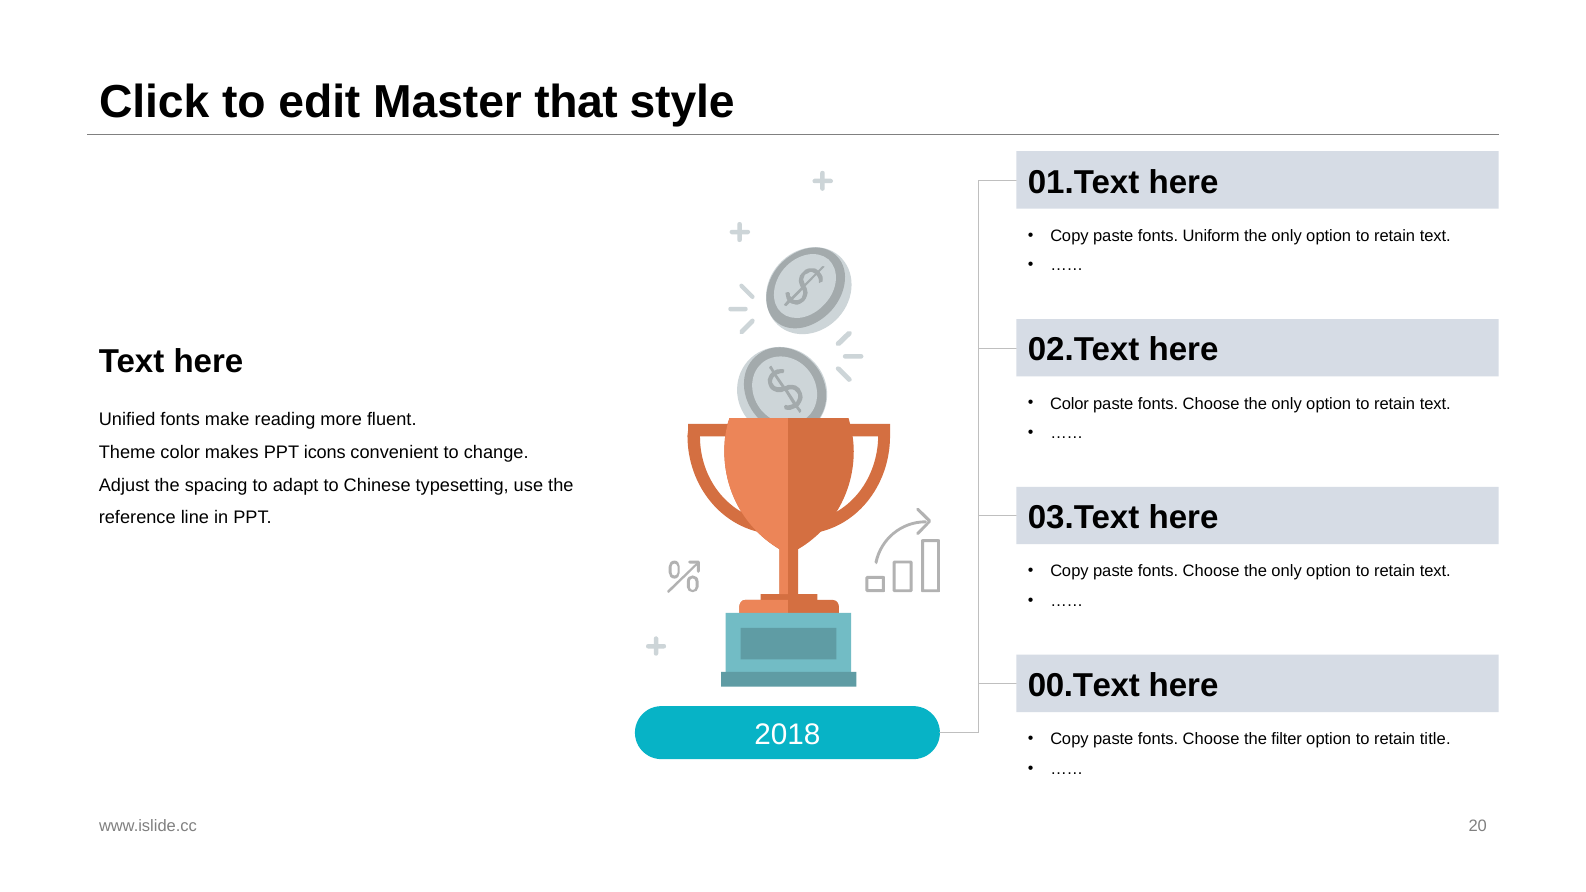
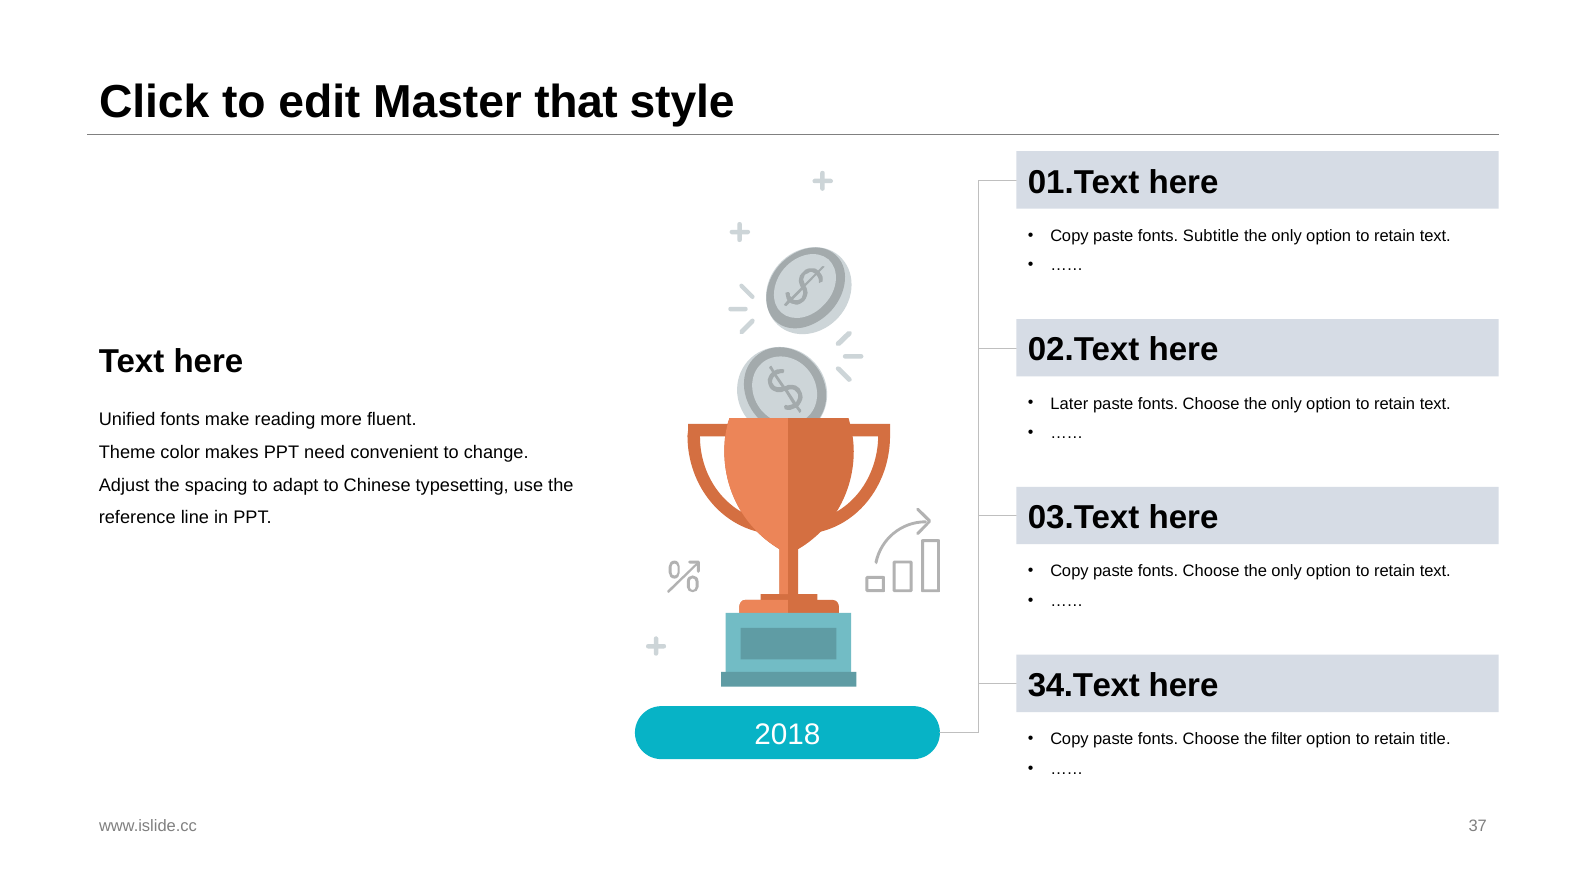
Uniform: Uniform -> Subtitle (1211, 236)
Color: Color -> Later (1069, 404)
icons: icons -> need (325, 452)
00.Text: 00.Text -> 34.Text (1084, 686)
20: 20 -> 37 (1478, 826)
